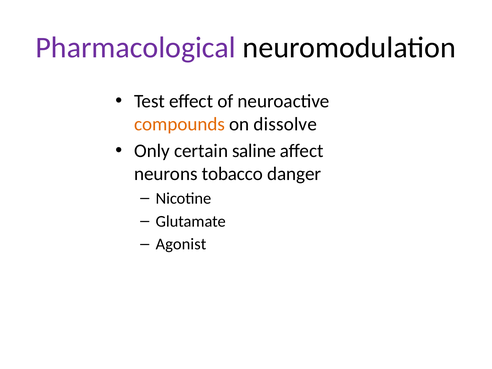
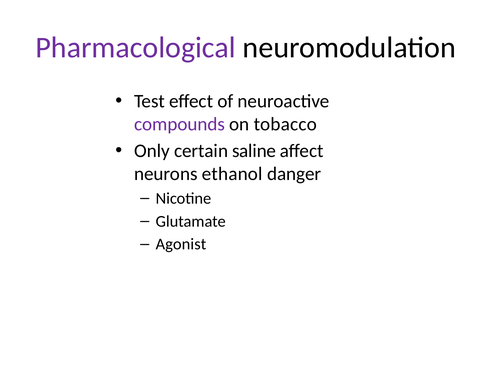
compounds colour: orange -> purple (180, 124)
dissolve: dissolve -> tobacco (285, 124)
tobacco: tobacco -> ethanol (232, 174)
